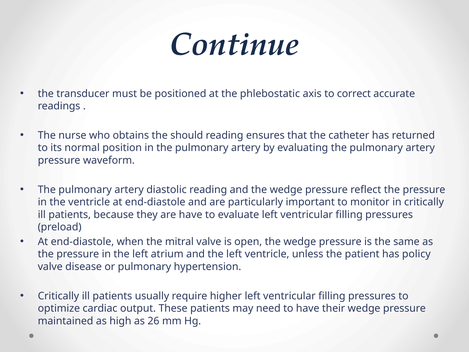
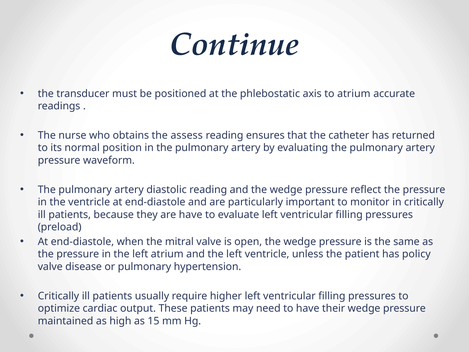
to correct: correct -> atrium (354, 94)
should: should -> assess (187, 135)
26: 26 -> 15 (153, 321)
